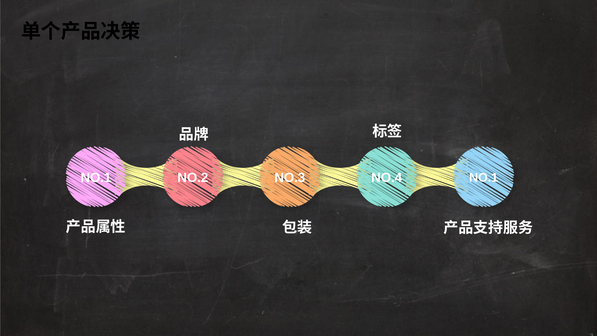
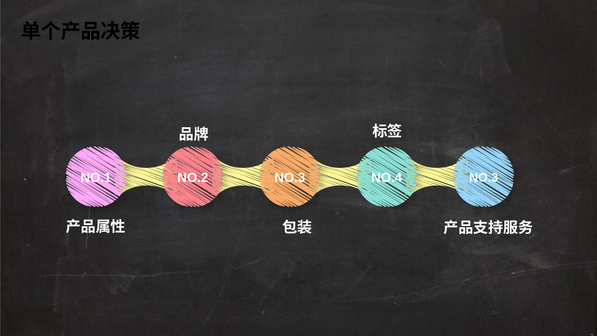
NO.4 NO.1: NO.1 -> NO.3 (484, 177)
